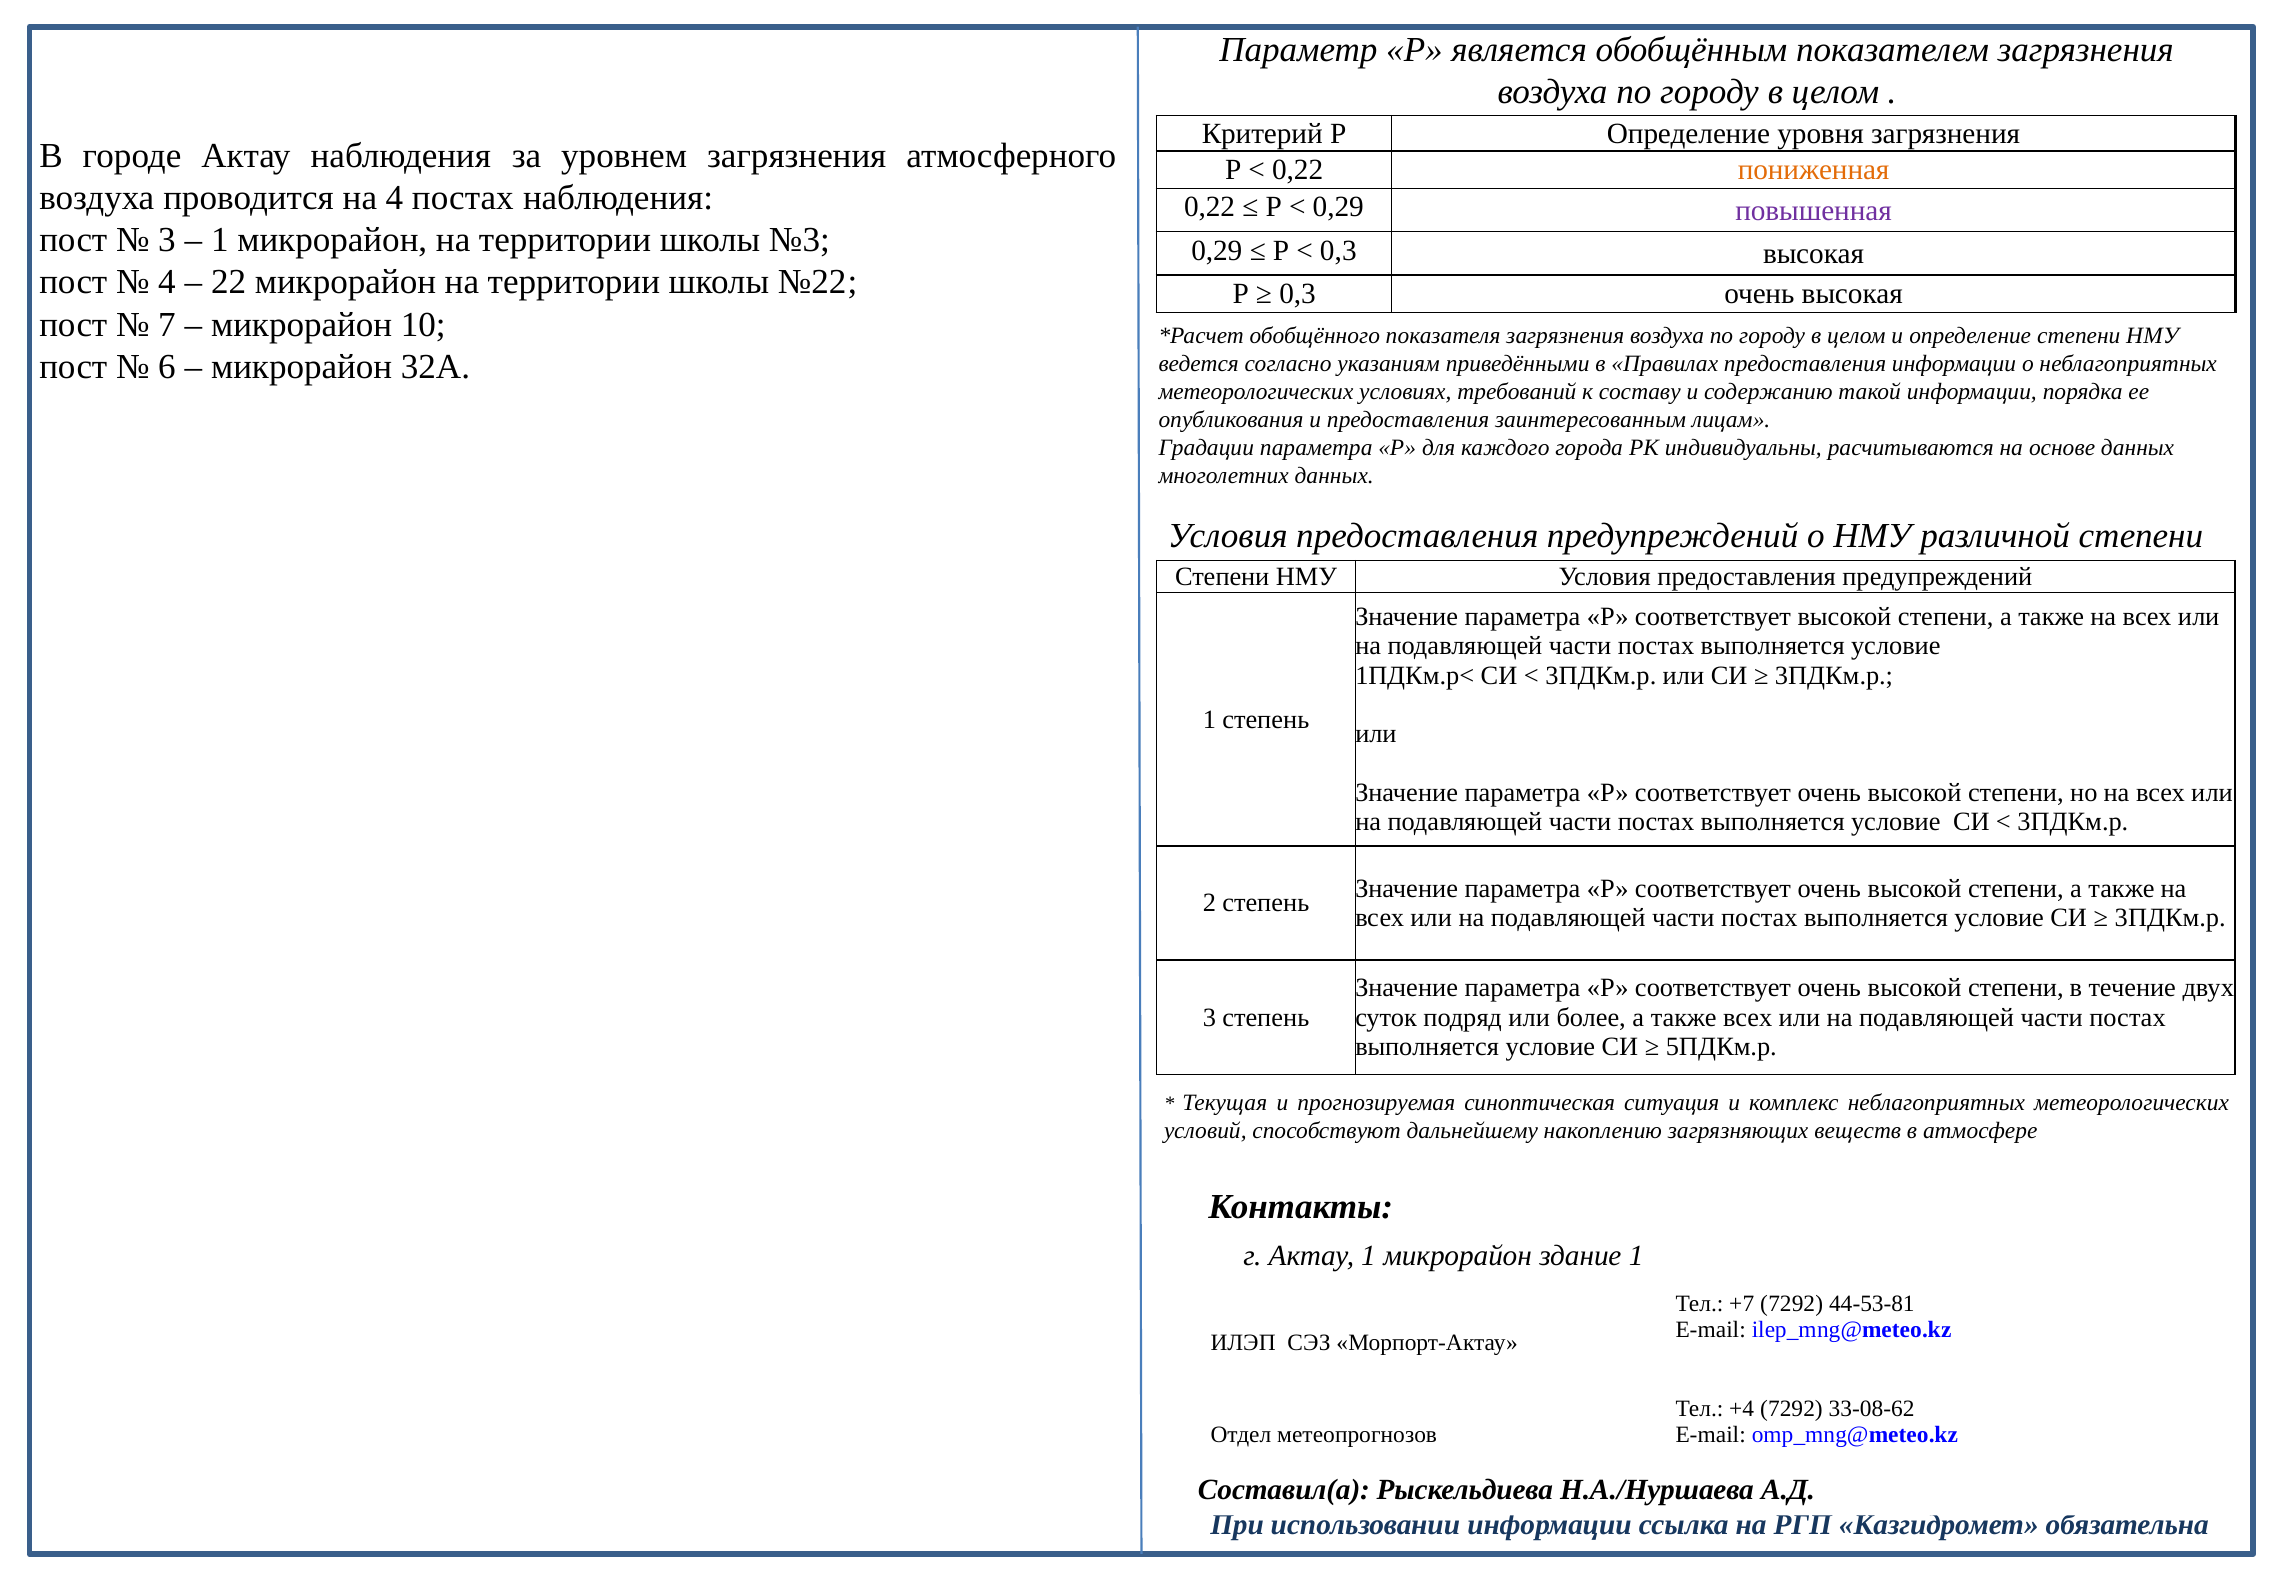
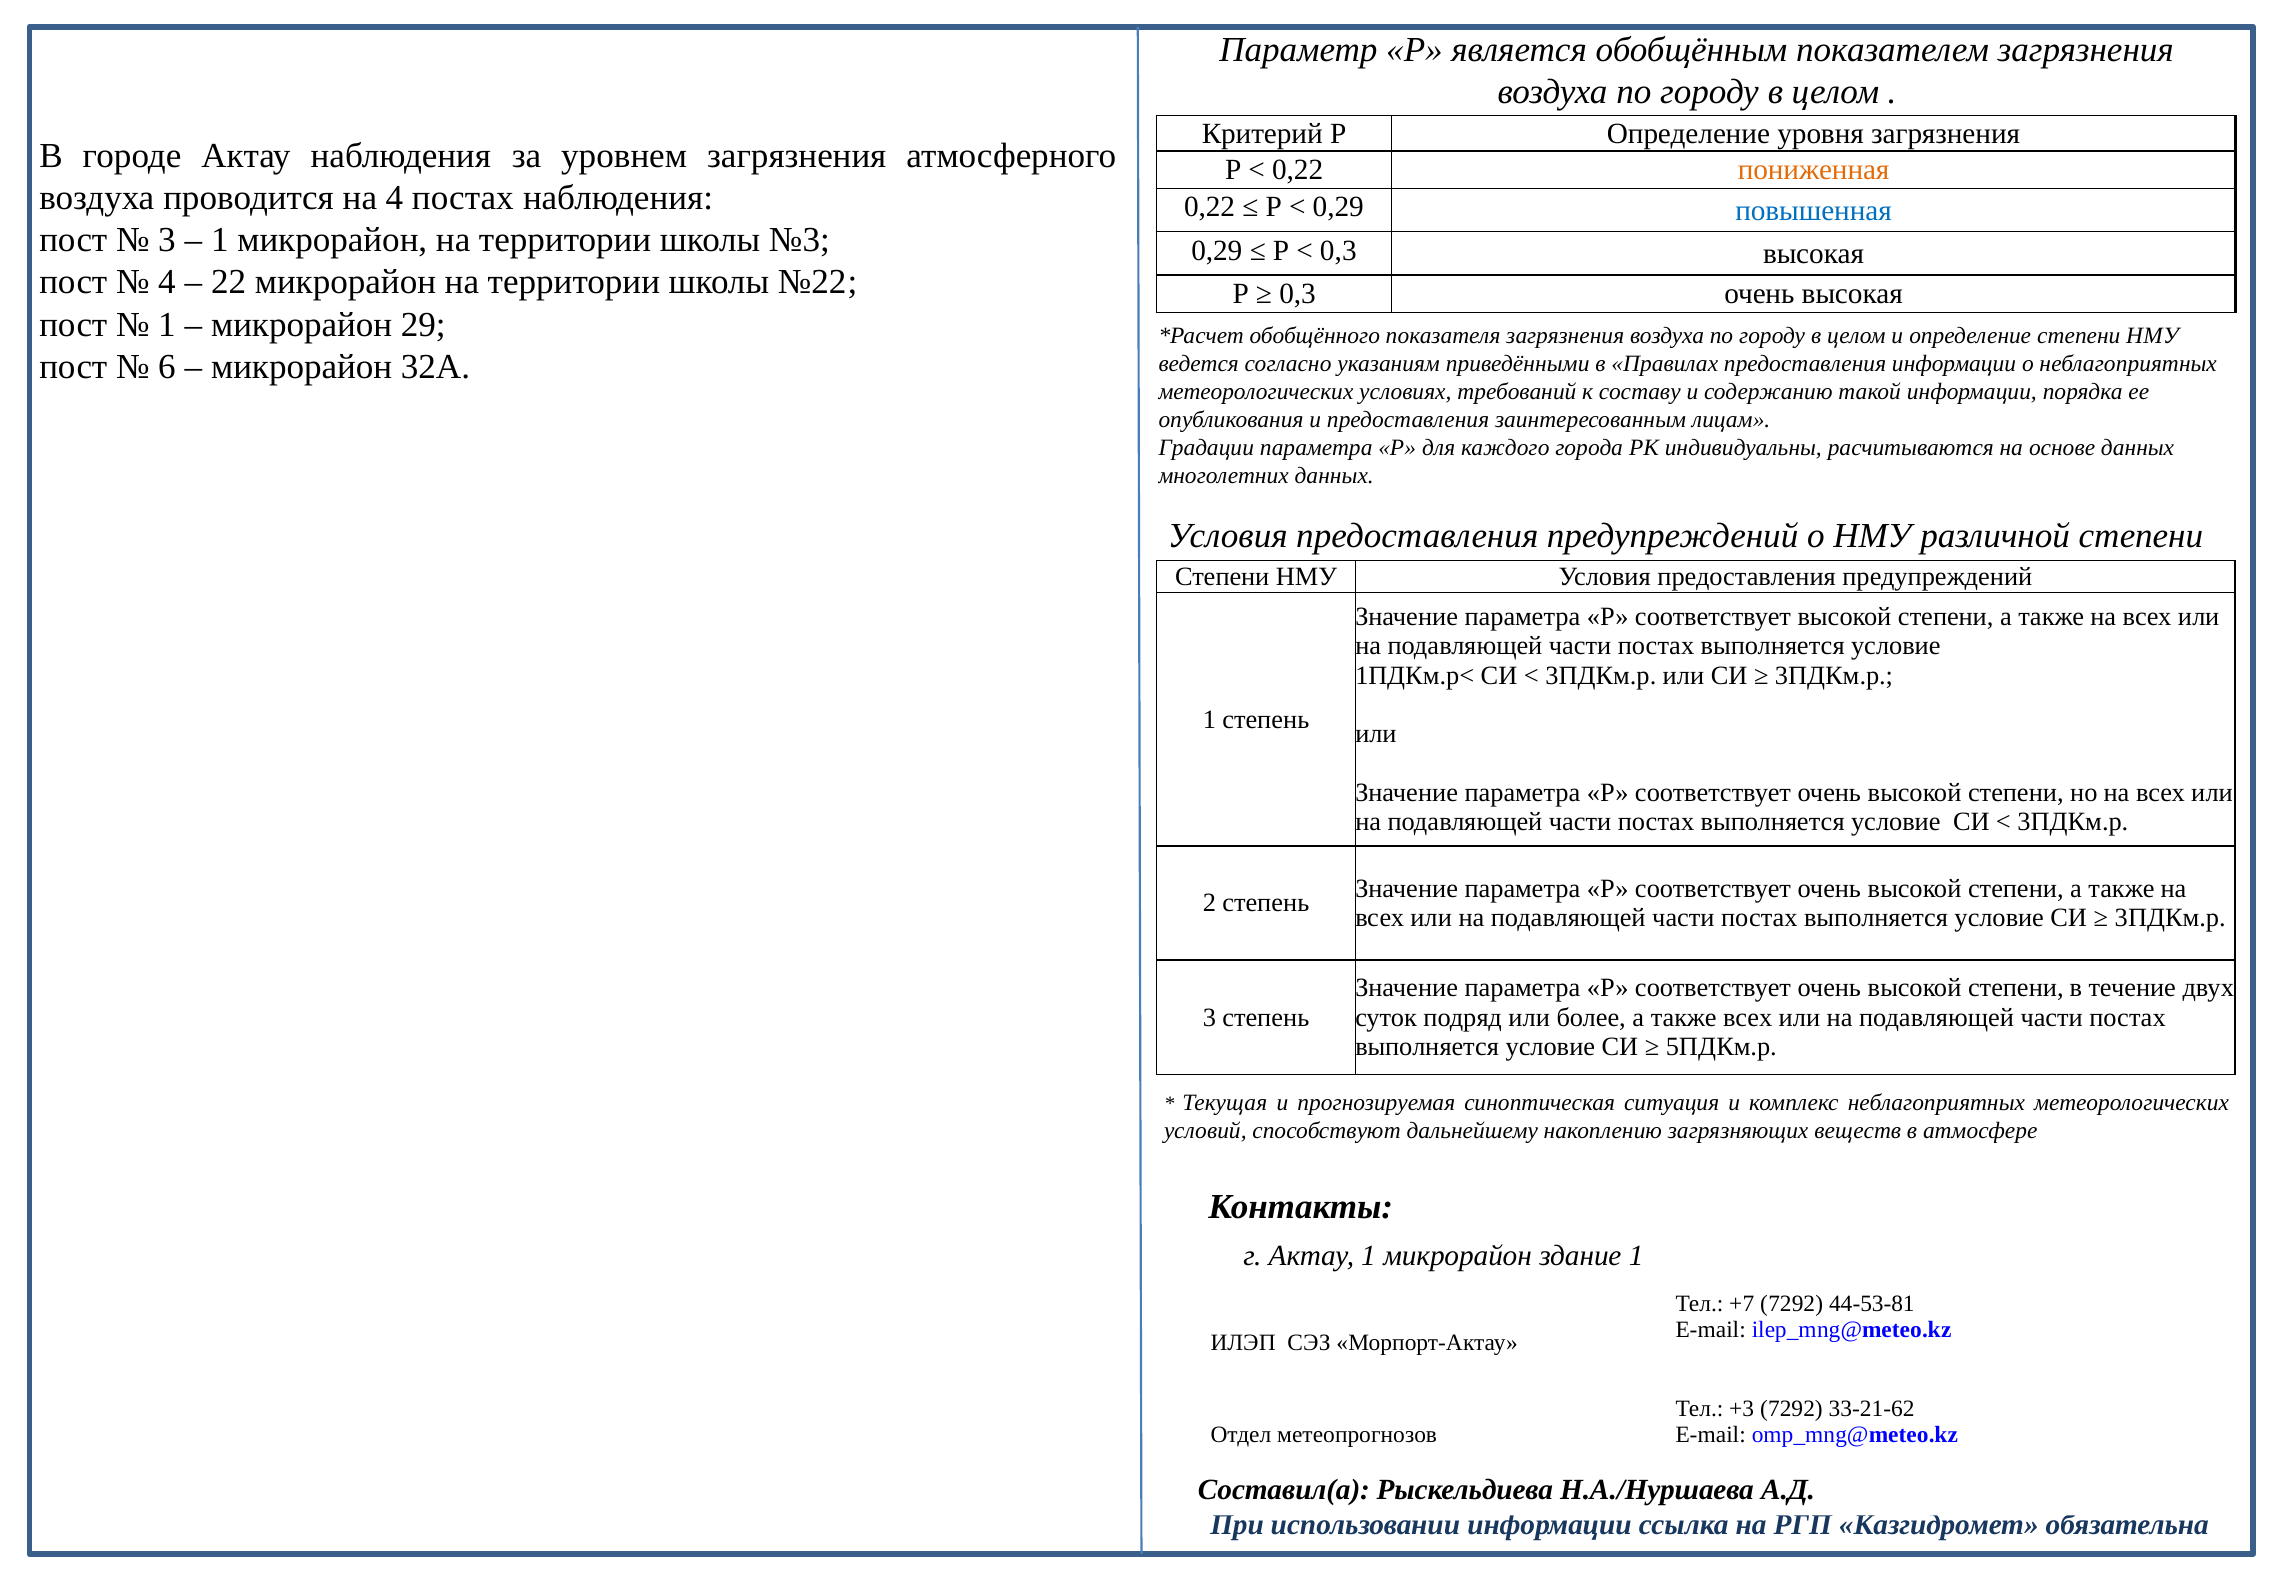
повышенная colour: purple -> blue (1814, 210)
7: 7 -> 1 (167, 324)
10: 10 -> 29 (423, 324)
+4: +4 -> +3 (1742, 1409)
33-08-62: 33-08-62 -> 33-21-62 (1872, 1409)
